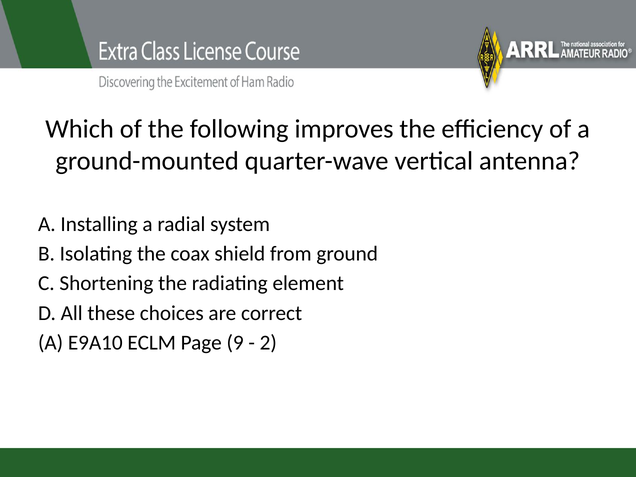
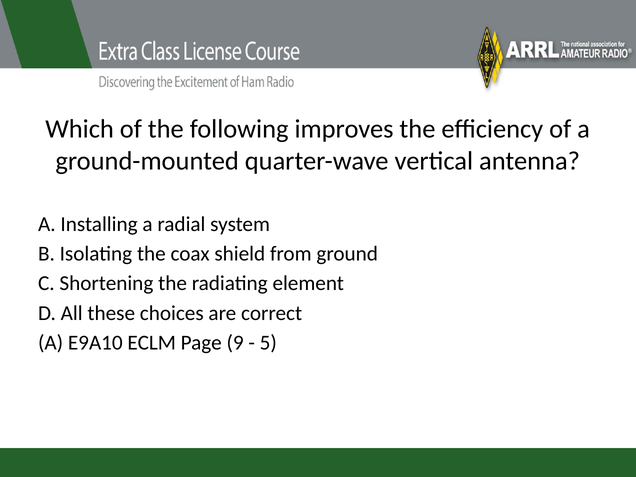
2: 2 -> 5 (268, 343)
